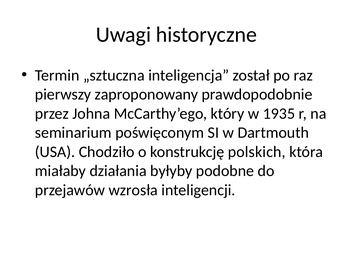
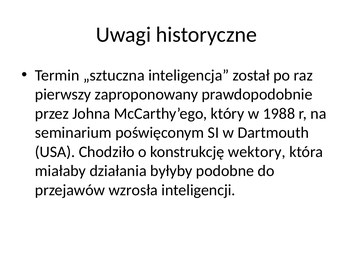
1935: 1935 -> 1988 (279, 113)
polskich: polskich -> wektory (257, 151)
